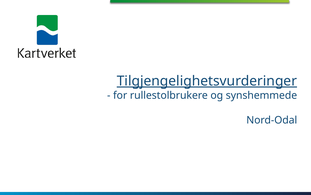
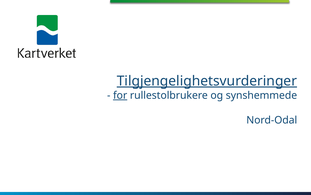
for underline: none -> present (120, 95)
